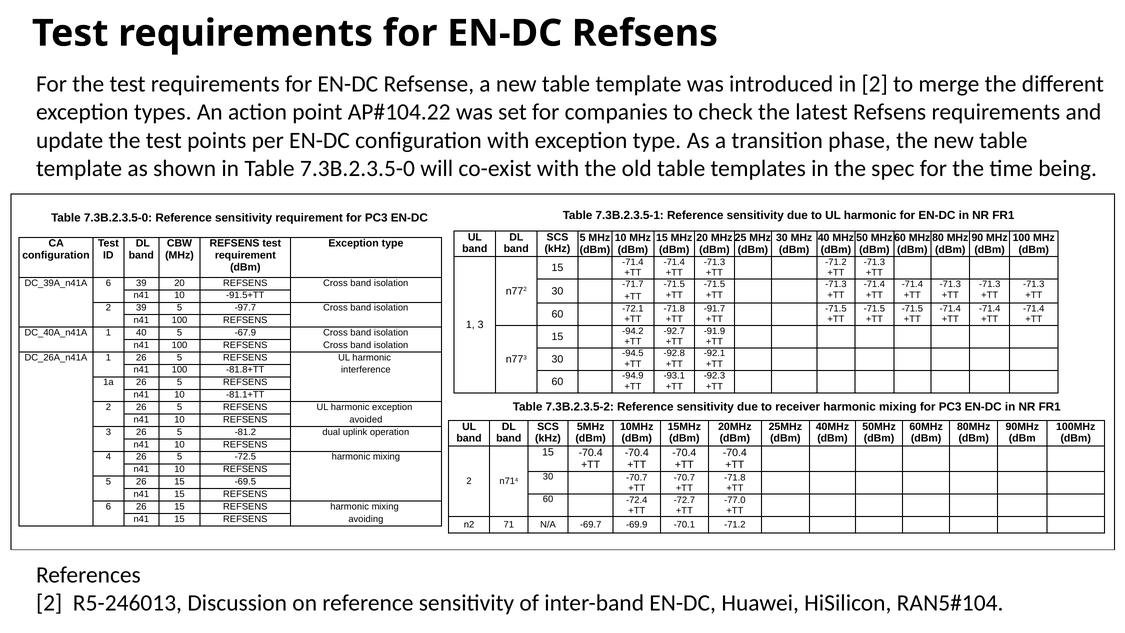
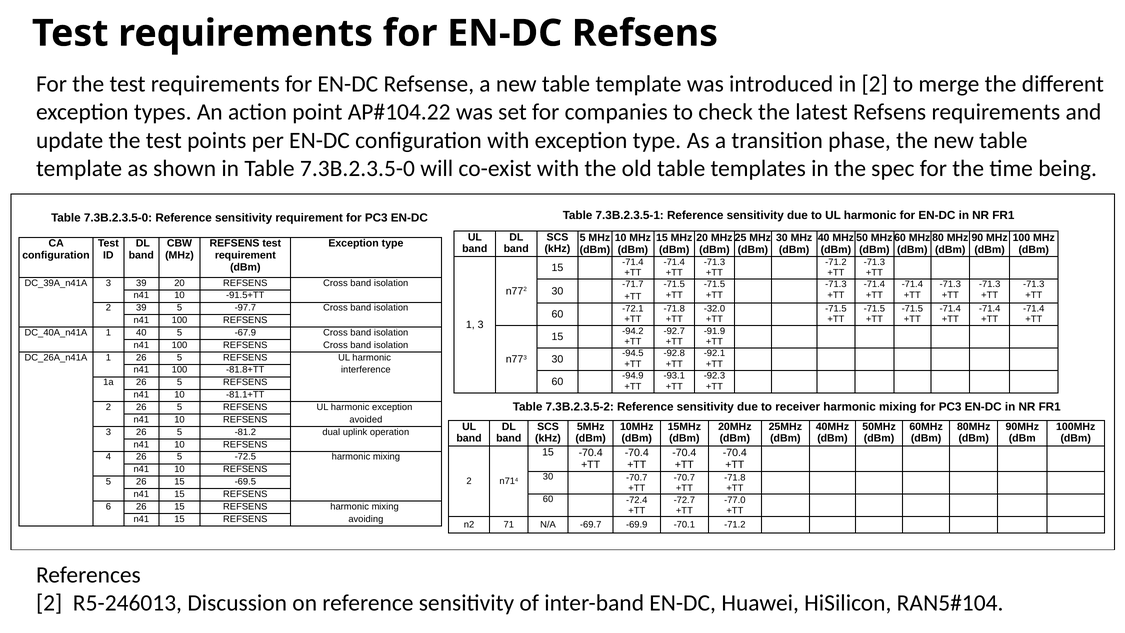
6: 6 -> 3 (108, 283)
-91.7: -91.7 -> -32.0 (714, 308)
